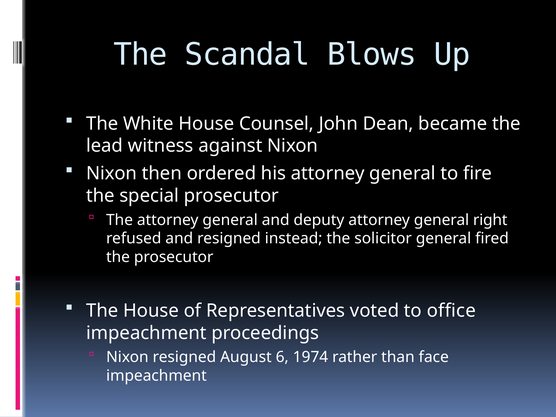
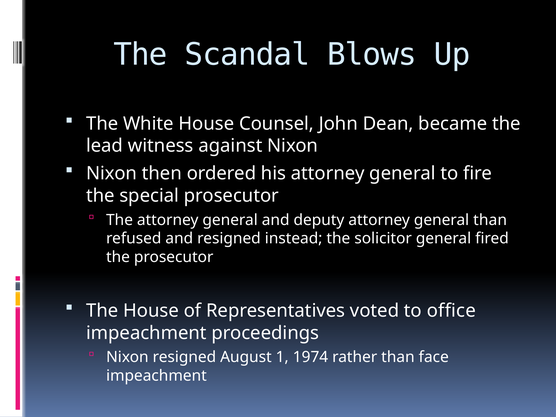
general right: right -> than (490, 220)
6: 6 -> 1 (282, 357)
